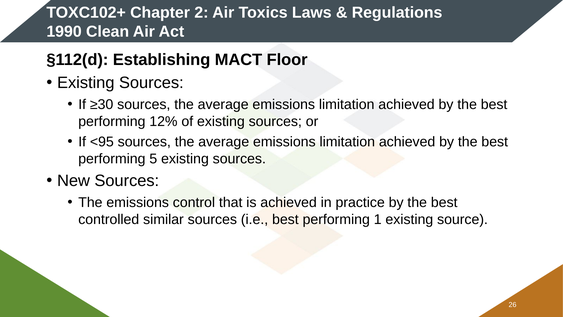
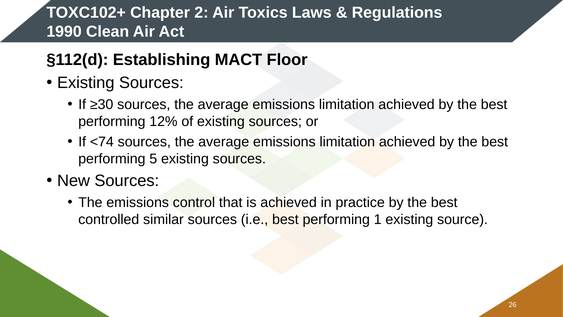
<95: <95 -> <74 (102, 142)
